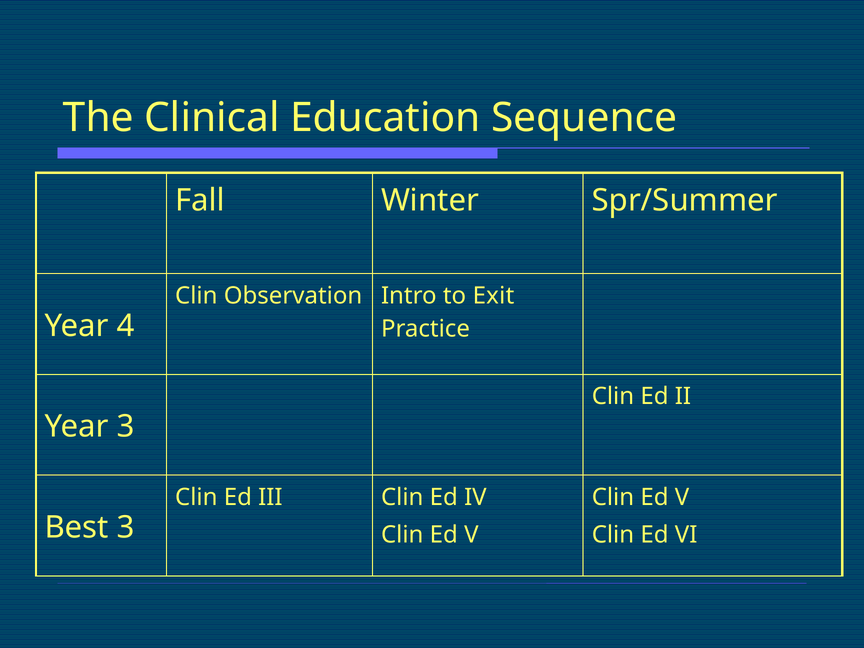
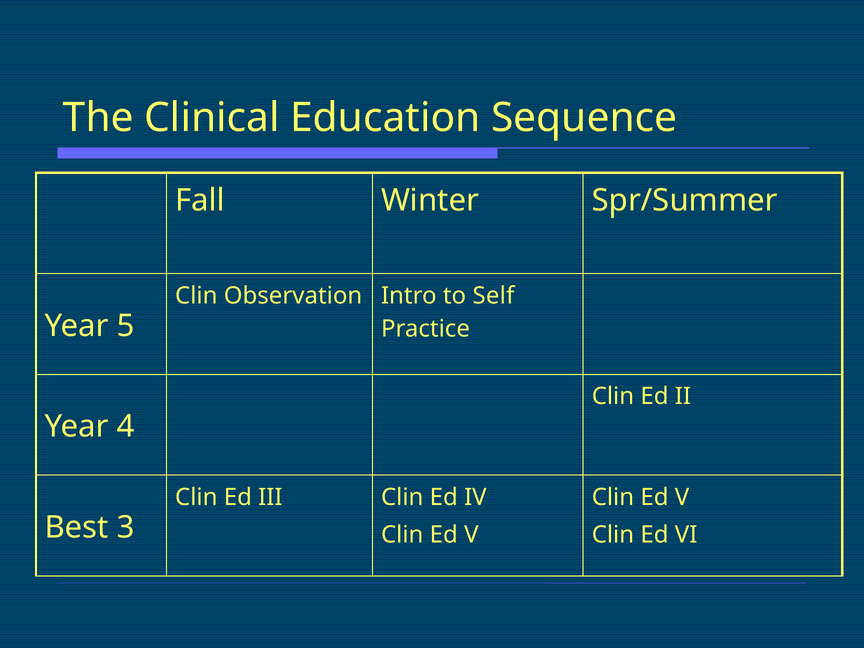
Exit: Exit -> Self (493, 296)
4: 4 -> 5 (126, 326)
Year 3: 3 -> 4 (126, 427)
